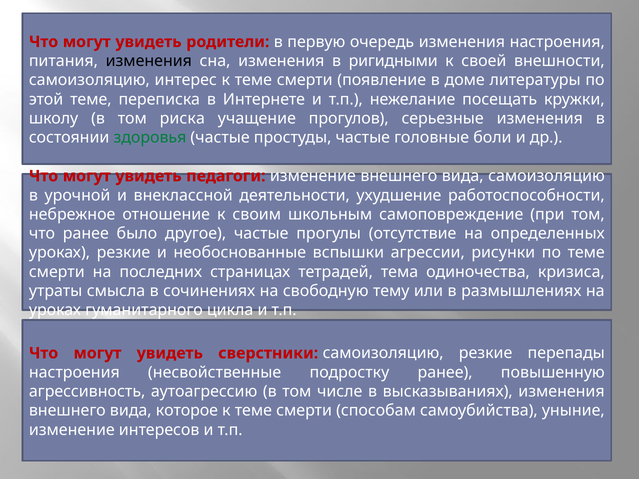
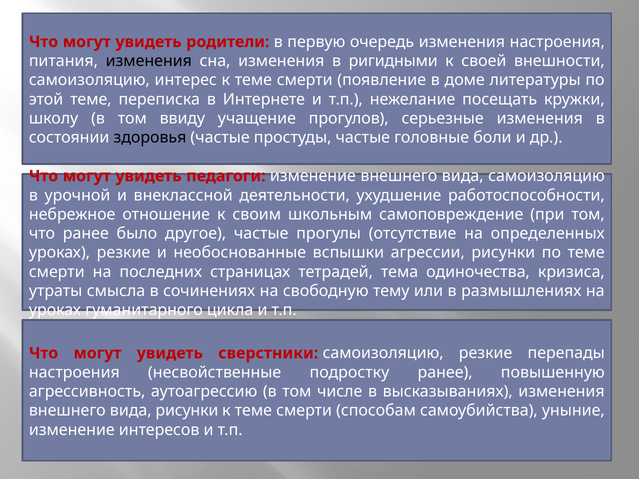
риска: риска -> ввиду (182, 119)
здоровья colour: green -> black (150, 138)
вида которое: которое -> рисунки (187, 411)
